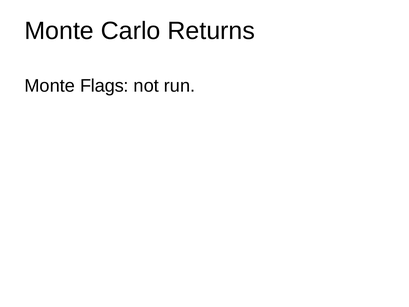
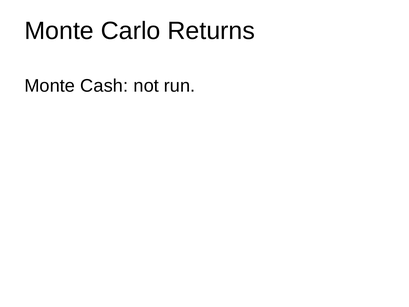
Flags: Flags -> Cash (104, 86)
